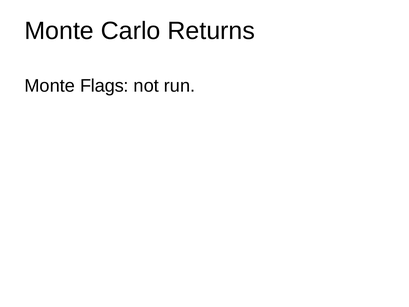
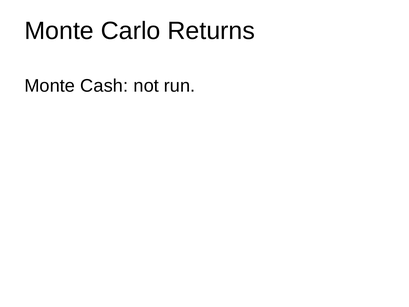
Flags: Flags -> Cash (104, 86)
